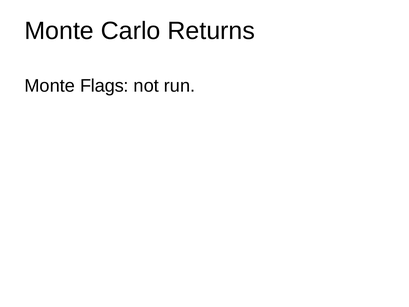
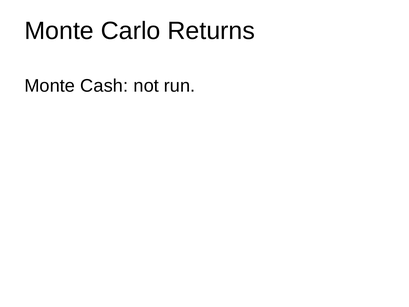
Flags: Flags -> Cash (104, 86)
